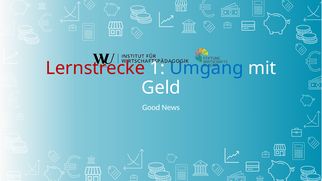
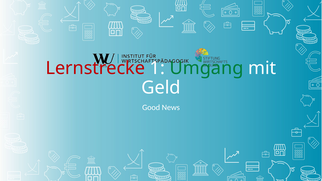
Umgang colour: blue -> green (207, 68)
